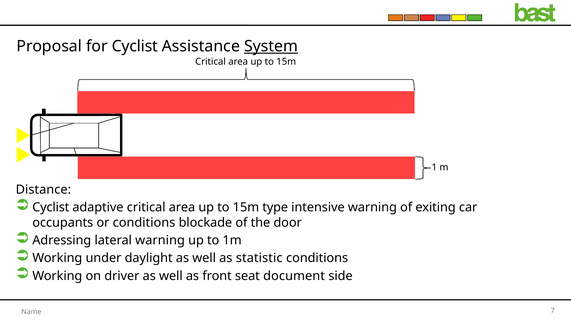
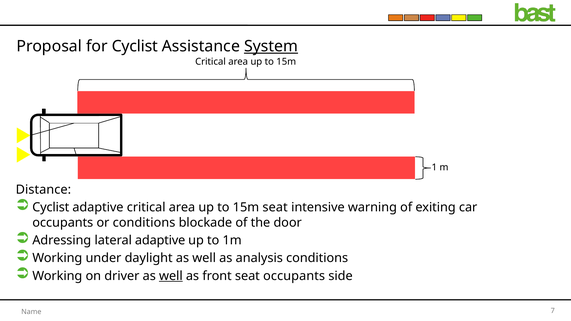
15m type: type -> seat (275, 208)
lateral warning: warning -> adaptive (160, 241)
statistic: statistic -> analysis (259, 258)
well underline: none -> present (171, 276)
seat document: document -> occupants (294, 276)
